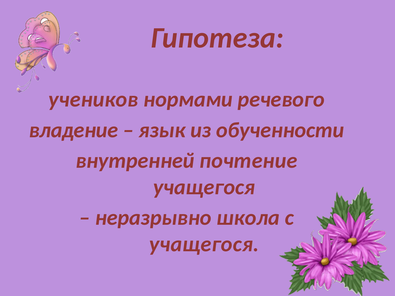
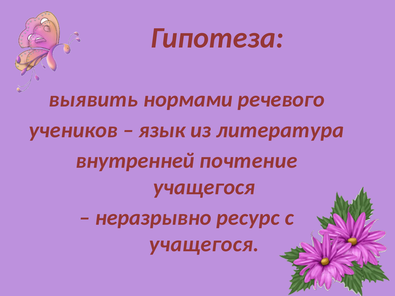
учеников: учеников -> выявить (93, 99)
владение: владение -> учеников (73, 130)
обученности: обученности -> литература (280, 130)
школа: школа -> ресурс (248, 218)
